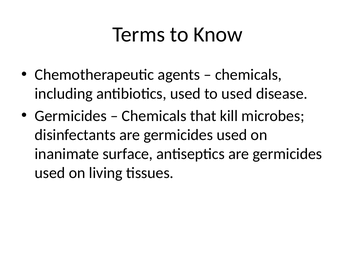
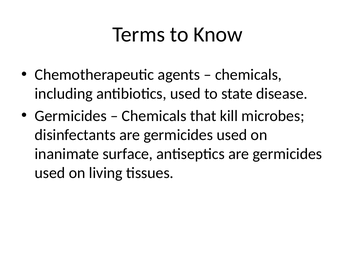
to used: used -> state (237, 93)
